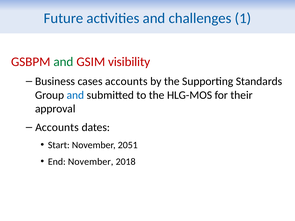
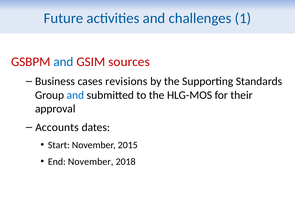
and colour: green -> blue (63, 62)
visibility: visibility -> sources (129, 62)
cases accounts: accounts -> revisions (126, 81)
2051: 2051 -> 2015 (128, 145)
